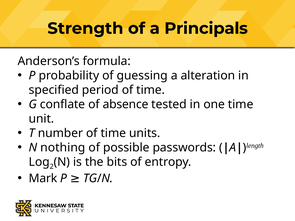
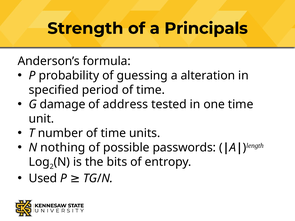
conflate: conflate -> damage (63, 104)
absence: absence -> address (125, 104)
Mark: Mark -> Used (43, 179)
